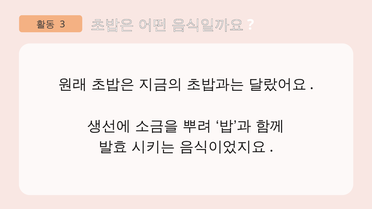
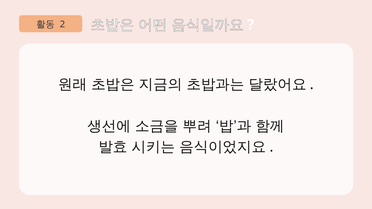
3: 3 -> 2 (62, 24)
